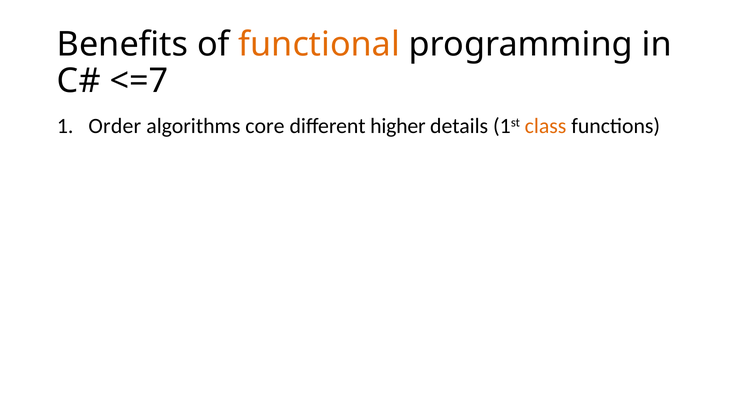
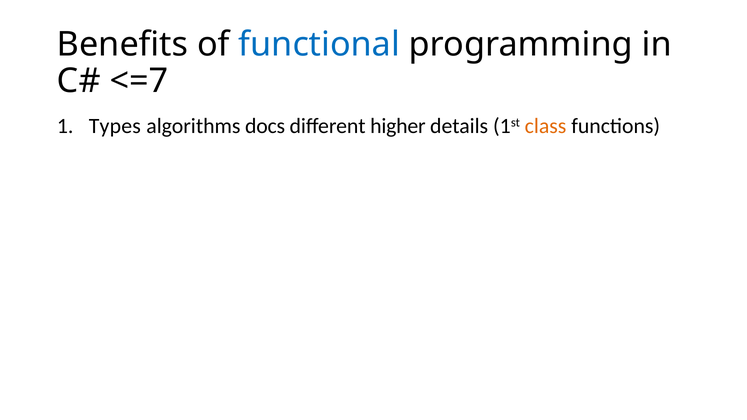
functional colour: orange -> blue (319, 44)
Order: Order -> Types (115, 126)
core: core -> docs (265, 126)
